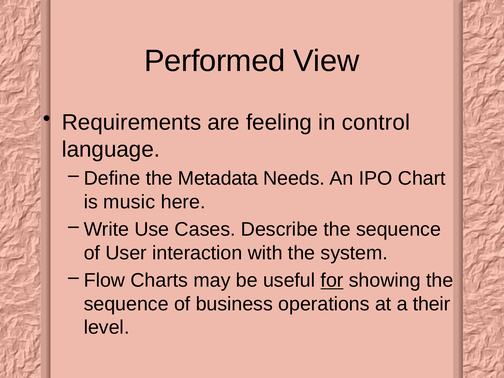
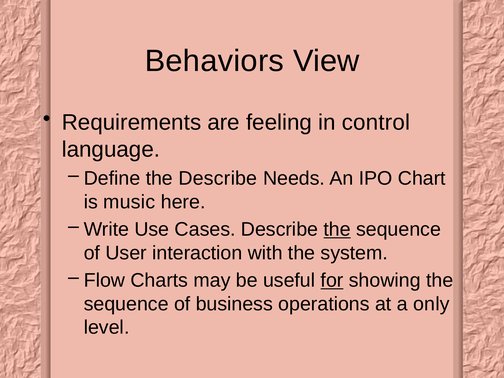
Performed: Performed -> Behaviors (214, 61)
the Metadata: Metadata -> Describe (218, 178)
the underline: none -> present (337, 229)
their: their -> only (431, 304)
